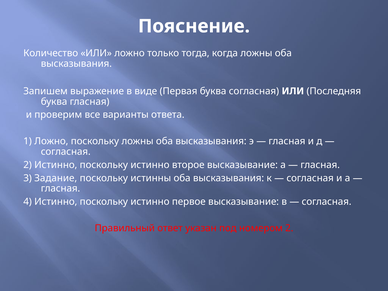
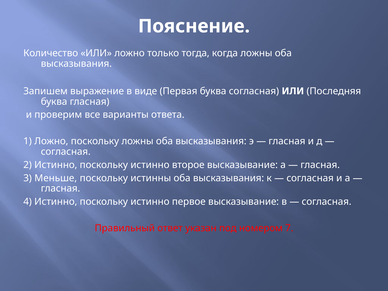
Задание: Задание -> Меньше (56, 178)
номером 2: 2 -> 7 (289, 228)
